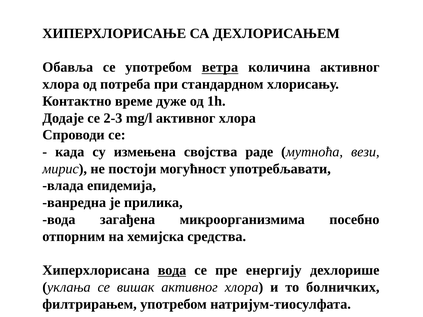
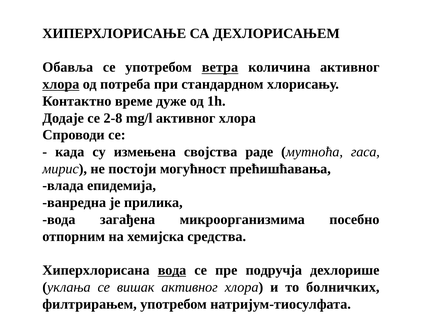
хлора underline: none -> present (61, 84)
2-3: 2-3 -> 2-8 (113, 118)
вези: вези -> гаса (365, 152)
употребљавати: употребљавати -> прећишћавања (280, 169)
енергију: енергију -> подручја (274, 270)
